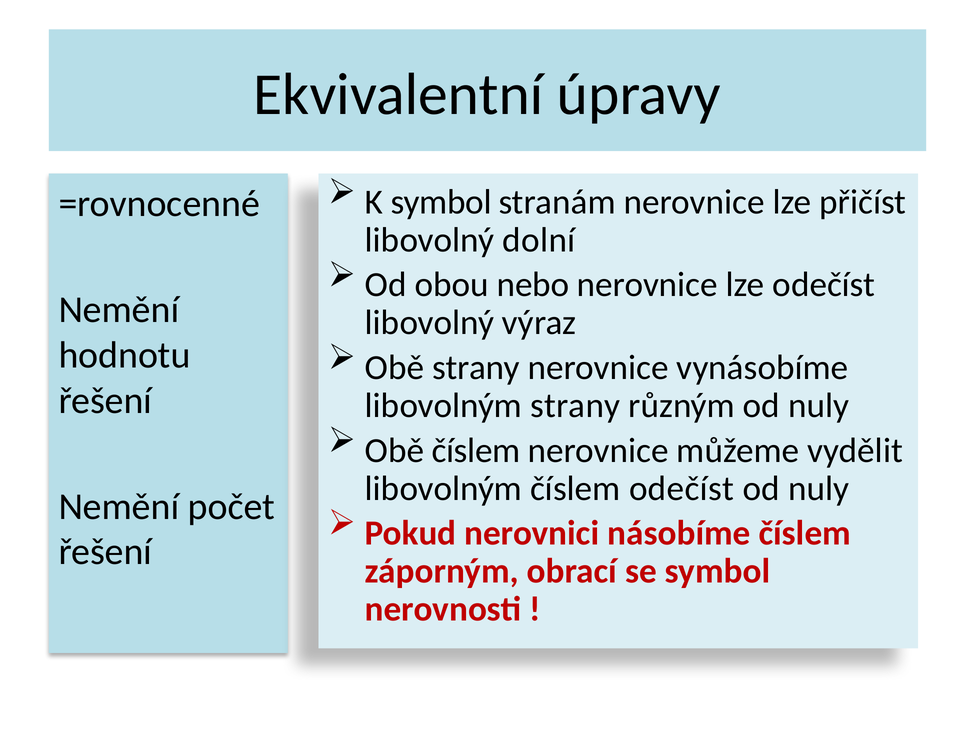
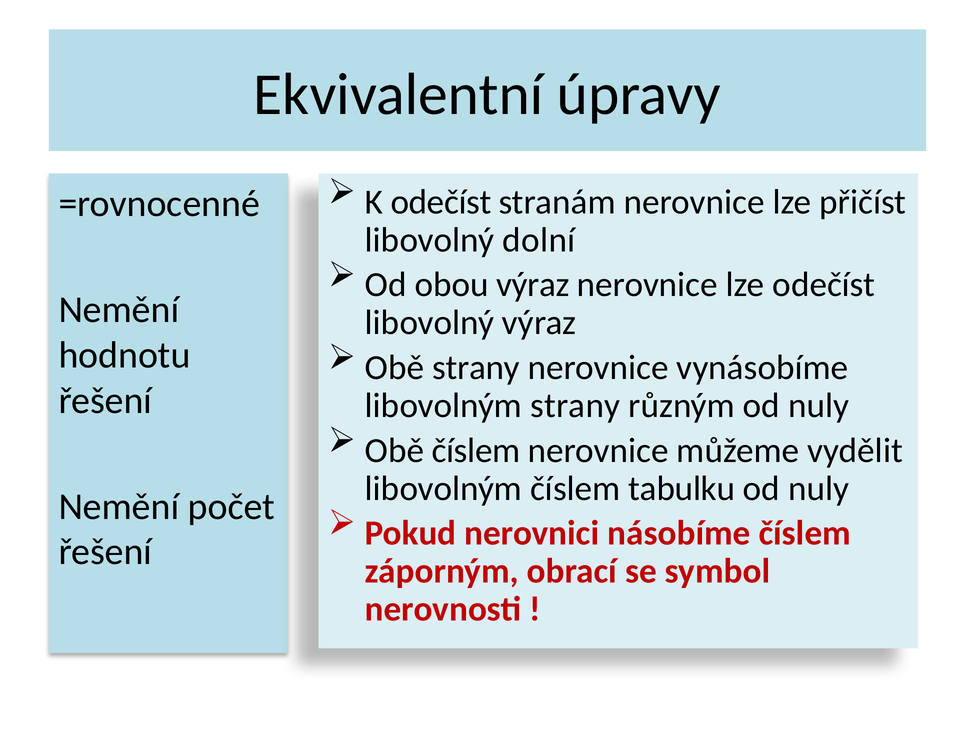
K symbol: symbol -> odečíst (441, 202)
obou nebo: nebo -> výraz (533, 285)
číslem odečíst: odečíst -> tabulku (682, 489)
